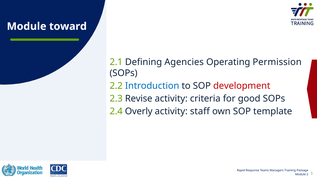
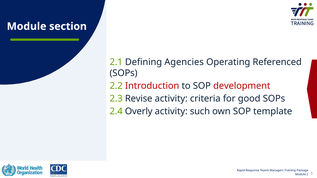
toward: toward -> section (68, 26)
Permission: Permission -> Referenced (277, 62)
Introduction colour: blue -> red (152, 86)
staff: staff -> such (200, 111)
